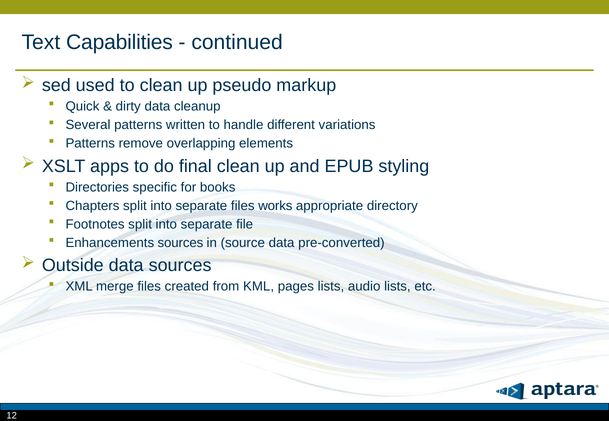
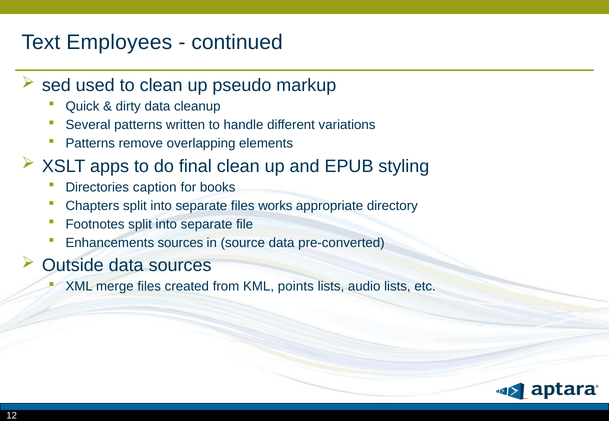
Capabilities: Capabilities -> Employees (119, 42)
specific: specific -> caption (155, 187)
pages: pages -> points (296, 287)
